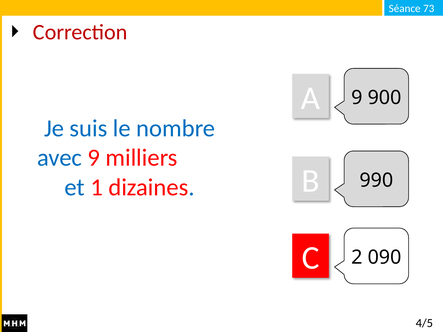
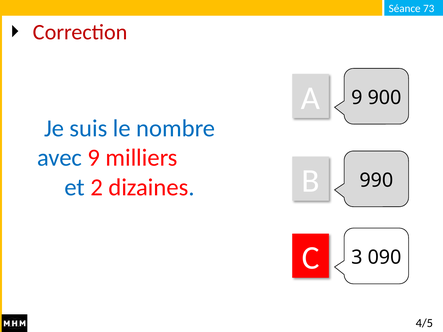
1: 1 -> 2 (97, 187)
2: 2 -> 3 (357, 258)
